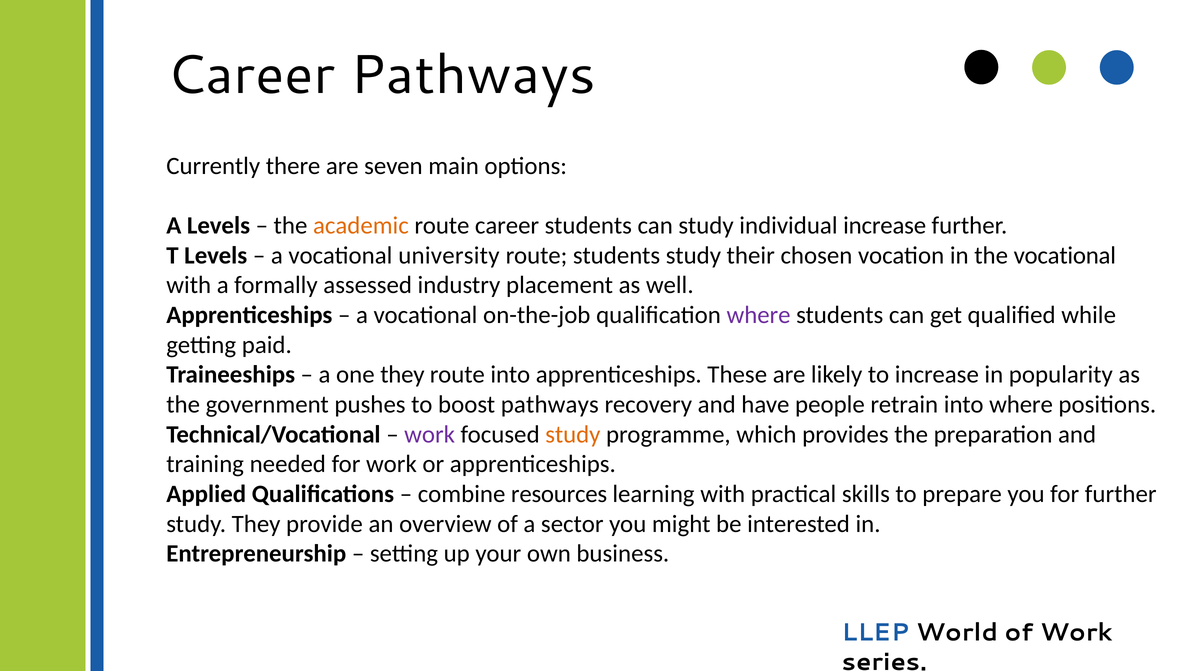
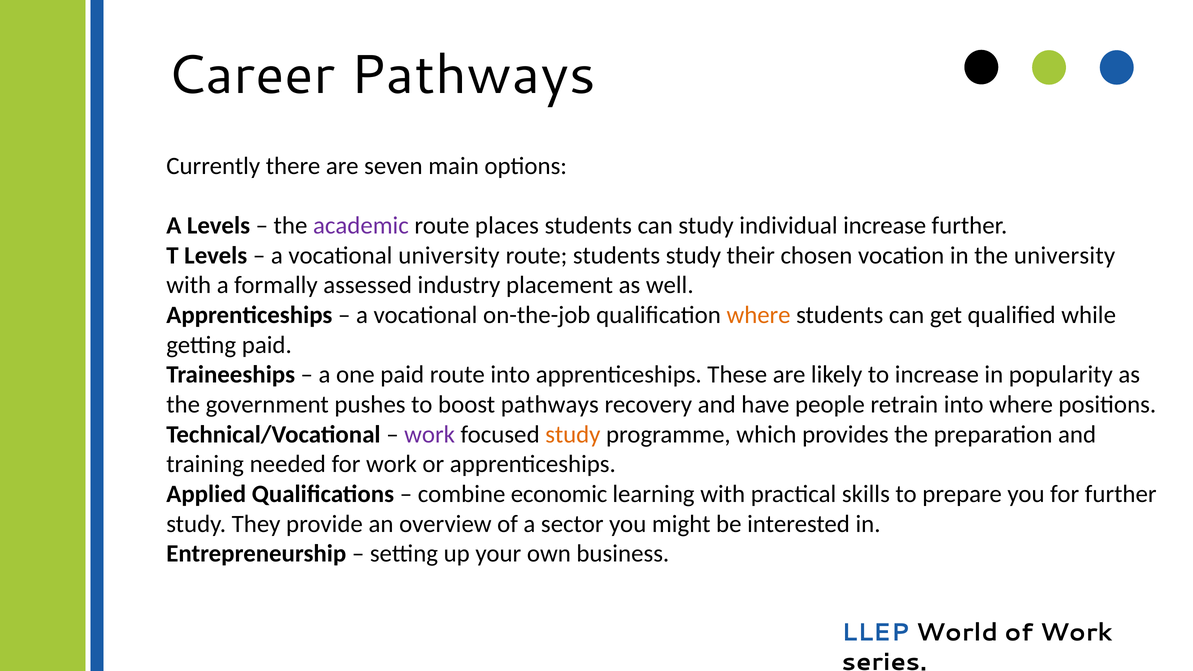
academic colour: orange -> purple (361, 226)
route career: career -> places (507, 226)
the vocational: vocational -> university (1065, 255)
where colour: purple -> orange (759, 315)
one they: they -> paid (402, 375)
resources: resources -> economic (559, 494)
